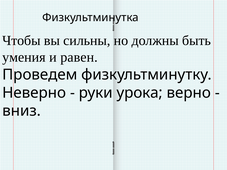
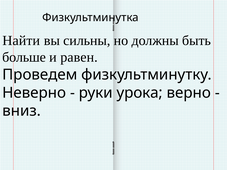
Чтобы: Чтобы -> Найти (21, 41)
умения: умения -> больше (24, 57)
